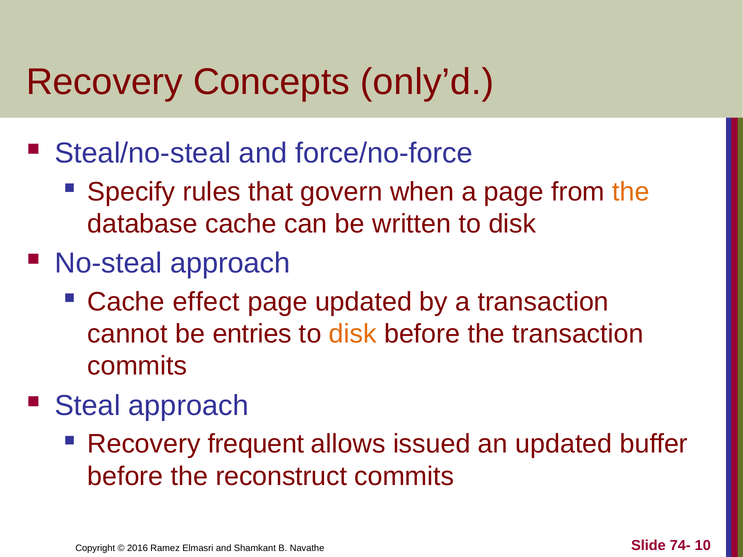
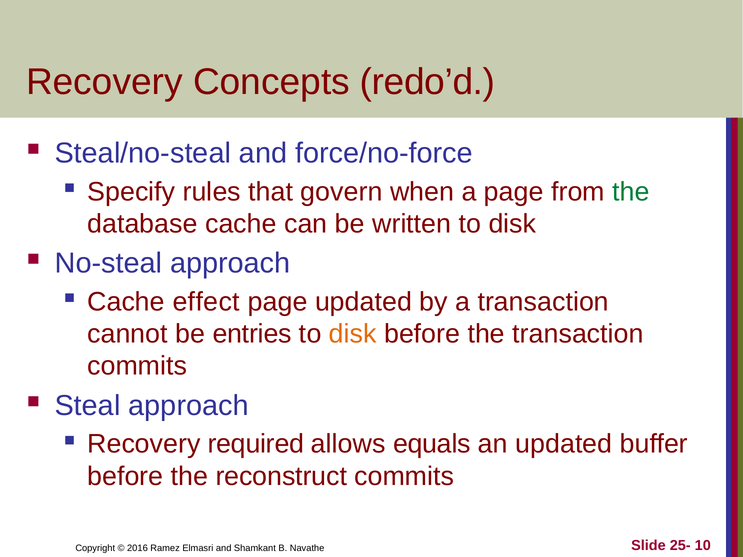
only’d: only’d -> redo’d (427, 82)
the colour: orange -> green (631, 192)
frequent: frequent -> required (256, 444)
issued: issued -> equals (432, 444)
74-: 74- -> 25- (680, 546)
